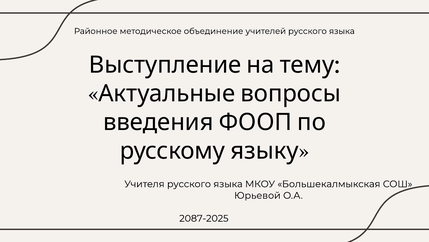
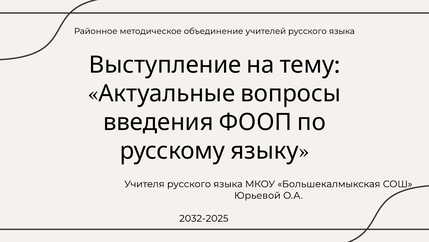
2087-2025: 2087-2025 -> 2032-2025 (204, 218)
